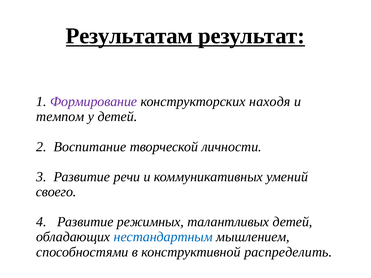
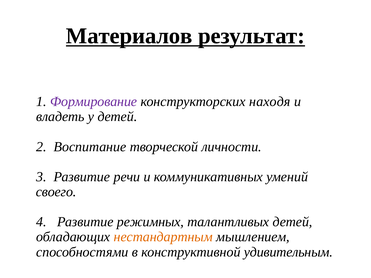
Результатам: Результатам -> Материалов (129, 36)
темпом: темпом -> владеть (60, 117)
нестандартным colour: blue -> orange (163, 237)
распределить: распределить -> удивительным (288, 252)
